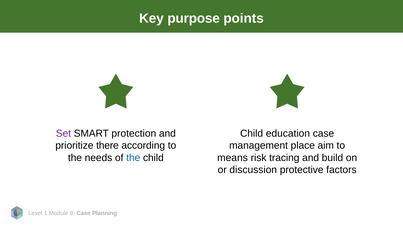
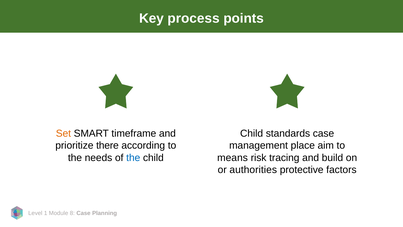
purpose: purpose -> process (194, 18)
Set colour: purple -> orange (63, 133)
protection: protection -> timeframe (134, 133)
education: education -> standards (288, 133)
discussion: discussion -> authorities (253, 170)
